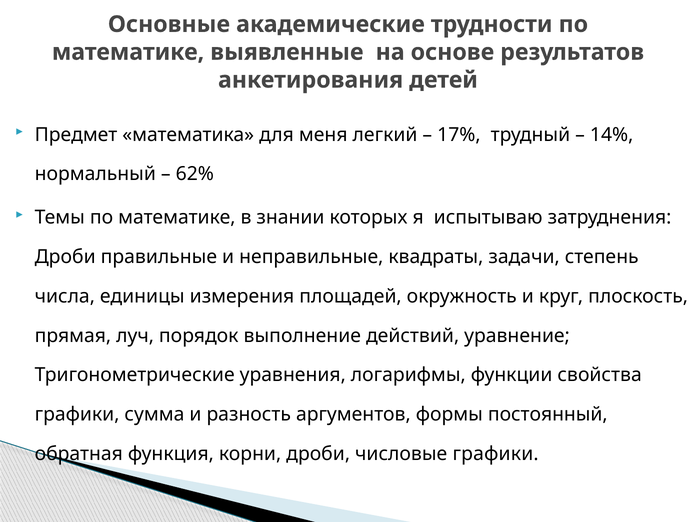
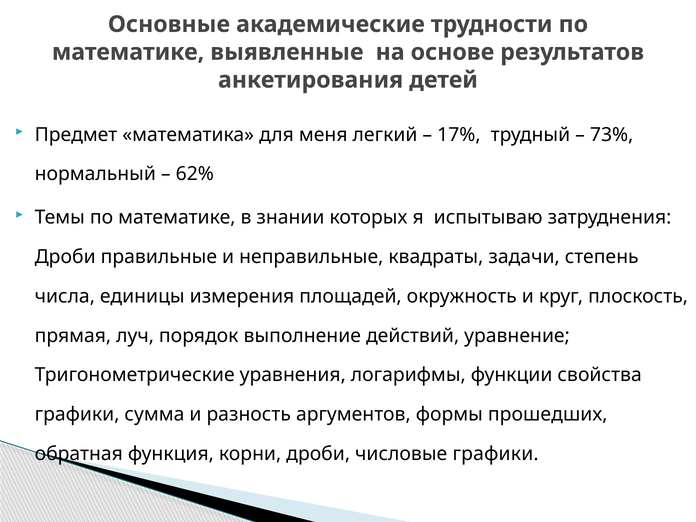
14%: 14% -> 73% (612, 135)
постоянный: постоянный -> прошедших (548, 415)
